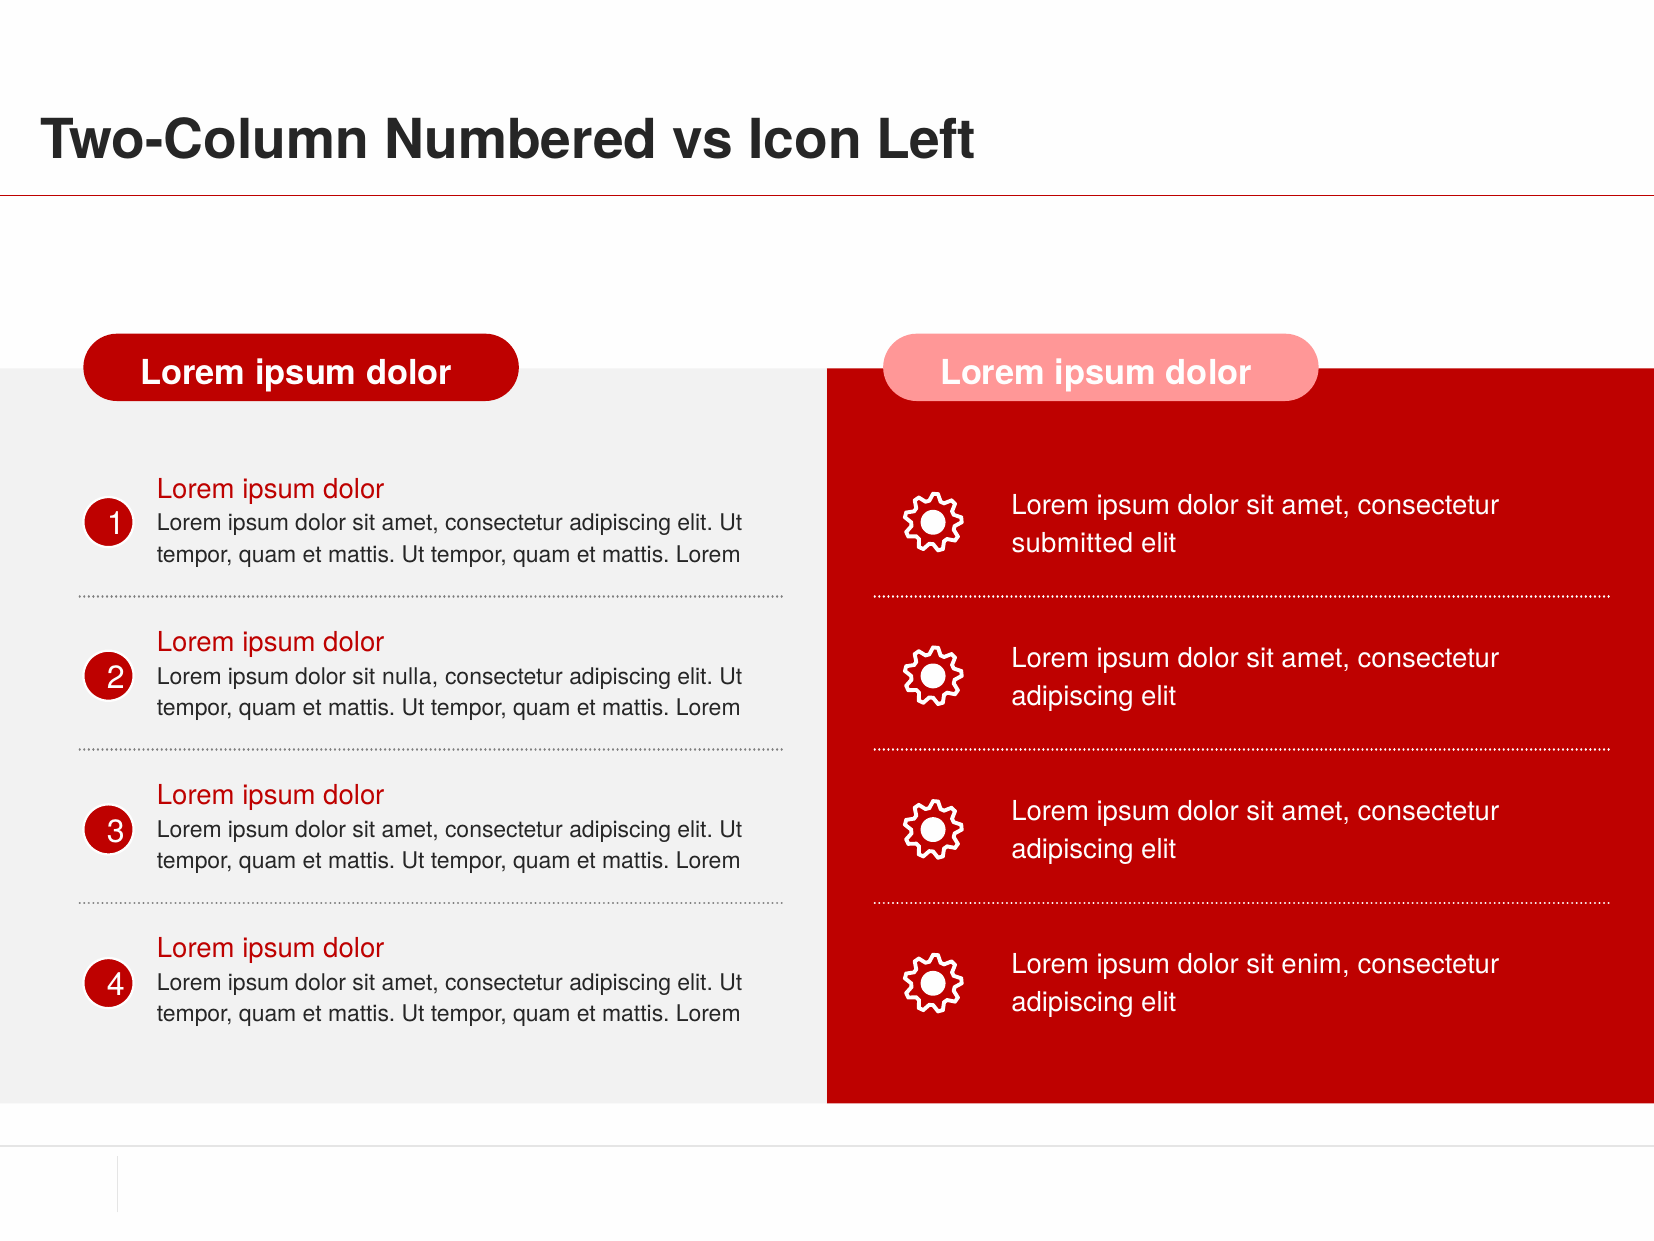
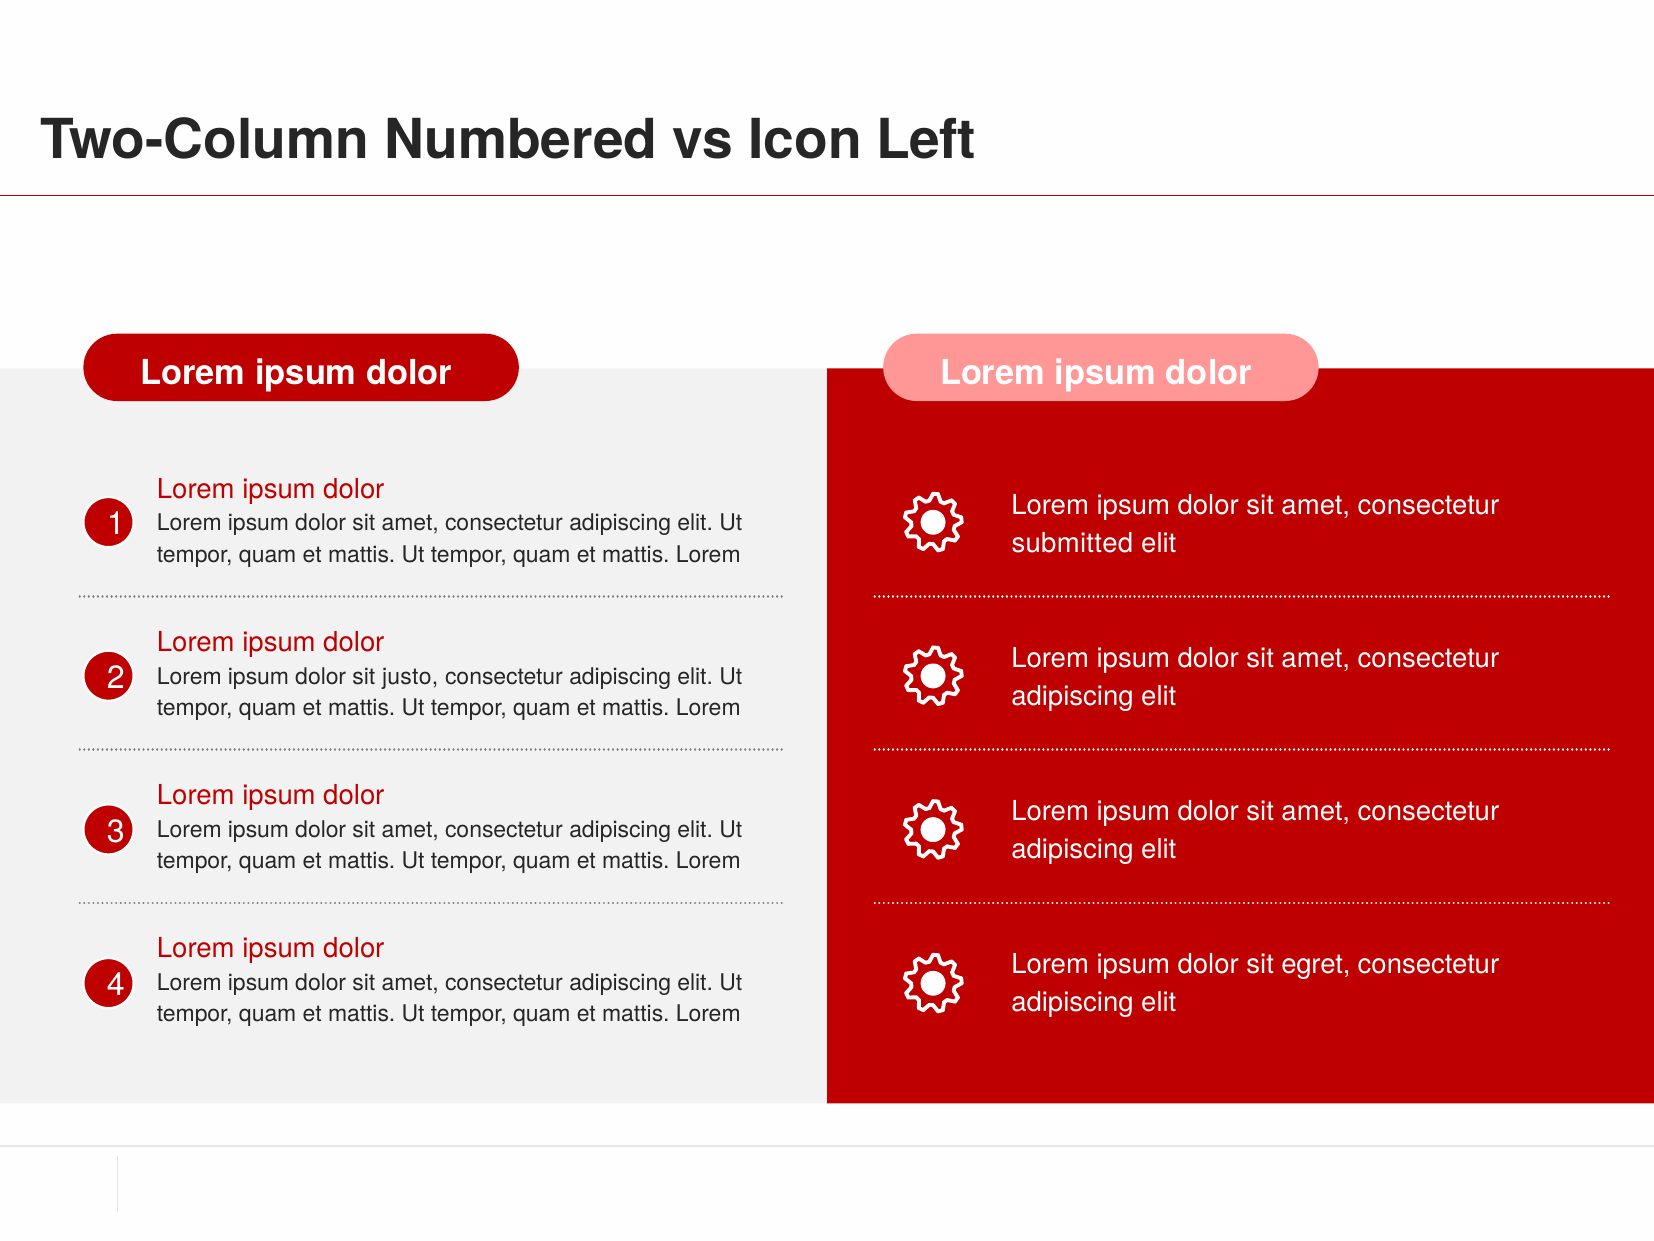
nulla: nulla -> justo (410, 676)
enim: enim -> egret (1316, 964)
